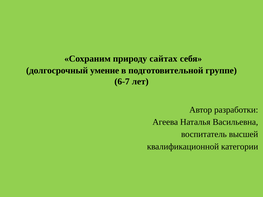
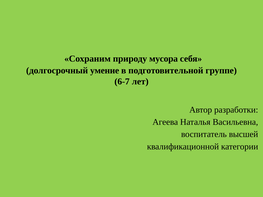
сайтах: сайтах -> мусора (164, 59)
